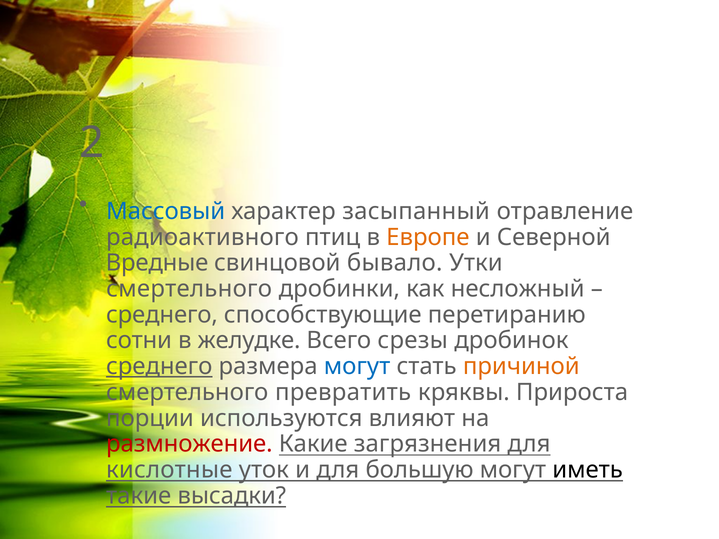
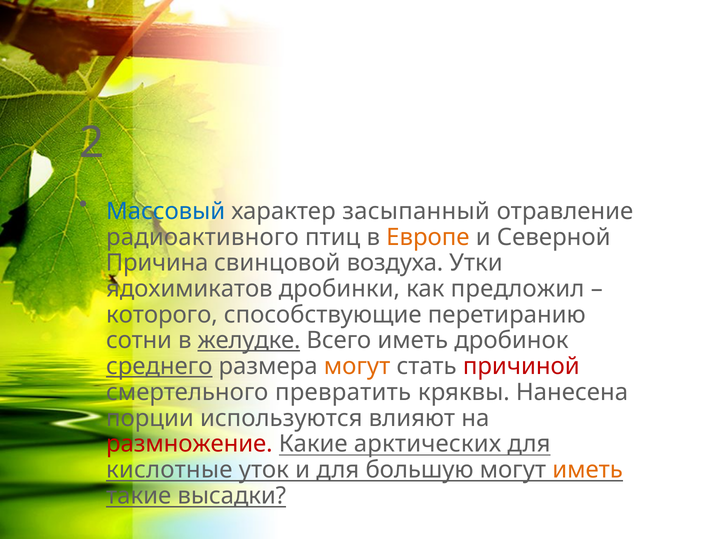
Вредные: Вредные -> Причина (157, 263)
бывало: бывало -> воздуха (395, 263)
смертельного: смертельного -> ядохимикатов (189, 289)
несложный: несложный -> предложил (518, 289)
среднего: среднего -> которого (162, 315)
желудке underline: none -> present (249, 341)
Всего срезы: срезы -> иметь (413, 341)
могут colour: blue -> orange (357, 367)
причиной colour: orange -> red (521, 367)
Прироста: Прироста -> Нанесена (572, 392)
загрязнения: загрязнения -> арктических (428, 444)
иметь colour: black -> orange (588, 470)
